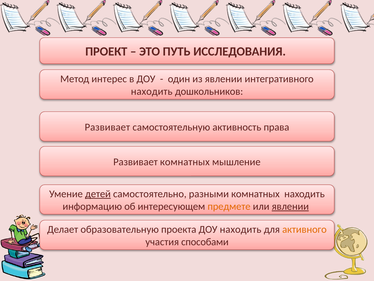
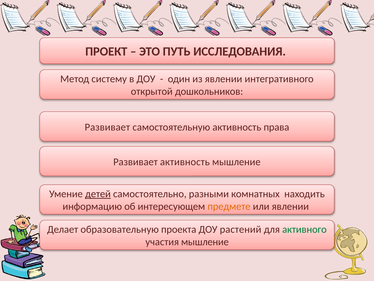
интерес: интерес -> систему (109, 79)
находить: находить -> открытой (152, 91)
Развивает комнатных: комнатных -> активность (185, 162)
явлении underline: present -> none (290, 206)
ДОУ находить: находить -> растений (241, 229)
активного colour: orange -> green (304, 229)
участия способами: способами -> мышление (205, 241)
